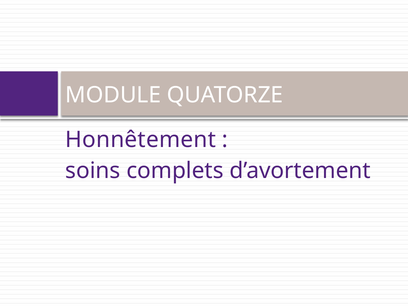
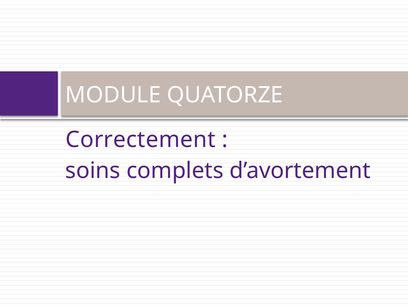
Honnêtement: Honnêtement -> Correctement (141, 140)
